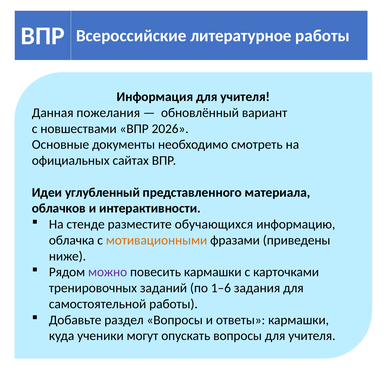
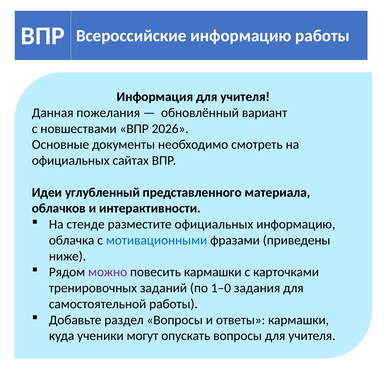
Всероссийские литературное: литературное -> информацию (241, 36)
разместите обучающихся: обучающихся -> официальных (214, 224)
мотивационными colour: orange -> blue (157, 240)
1–6: 1–6 -> 1–0 (221, 288)
